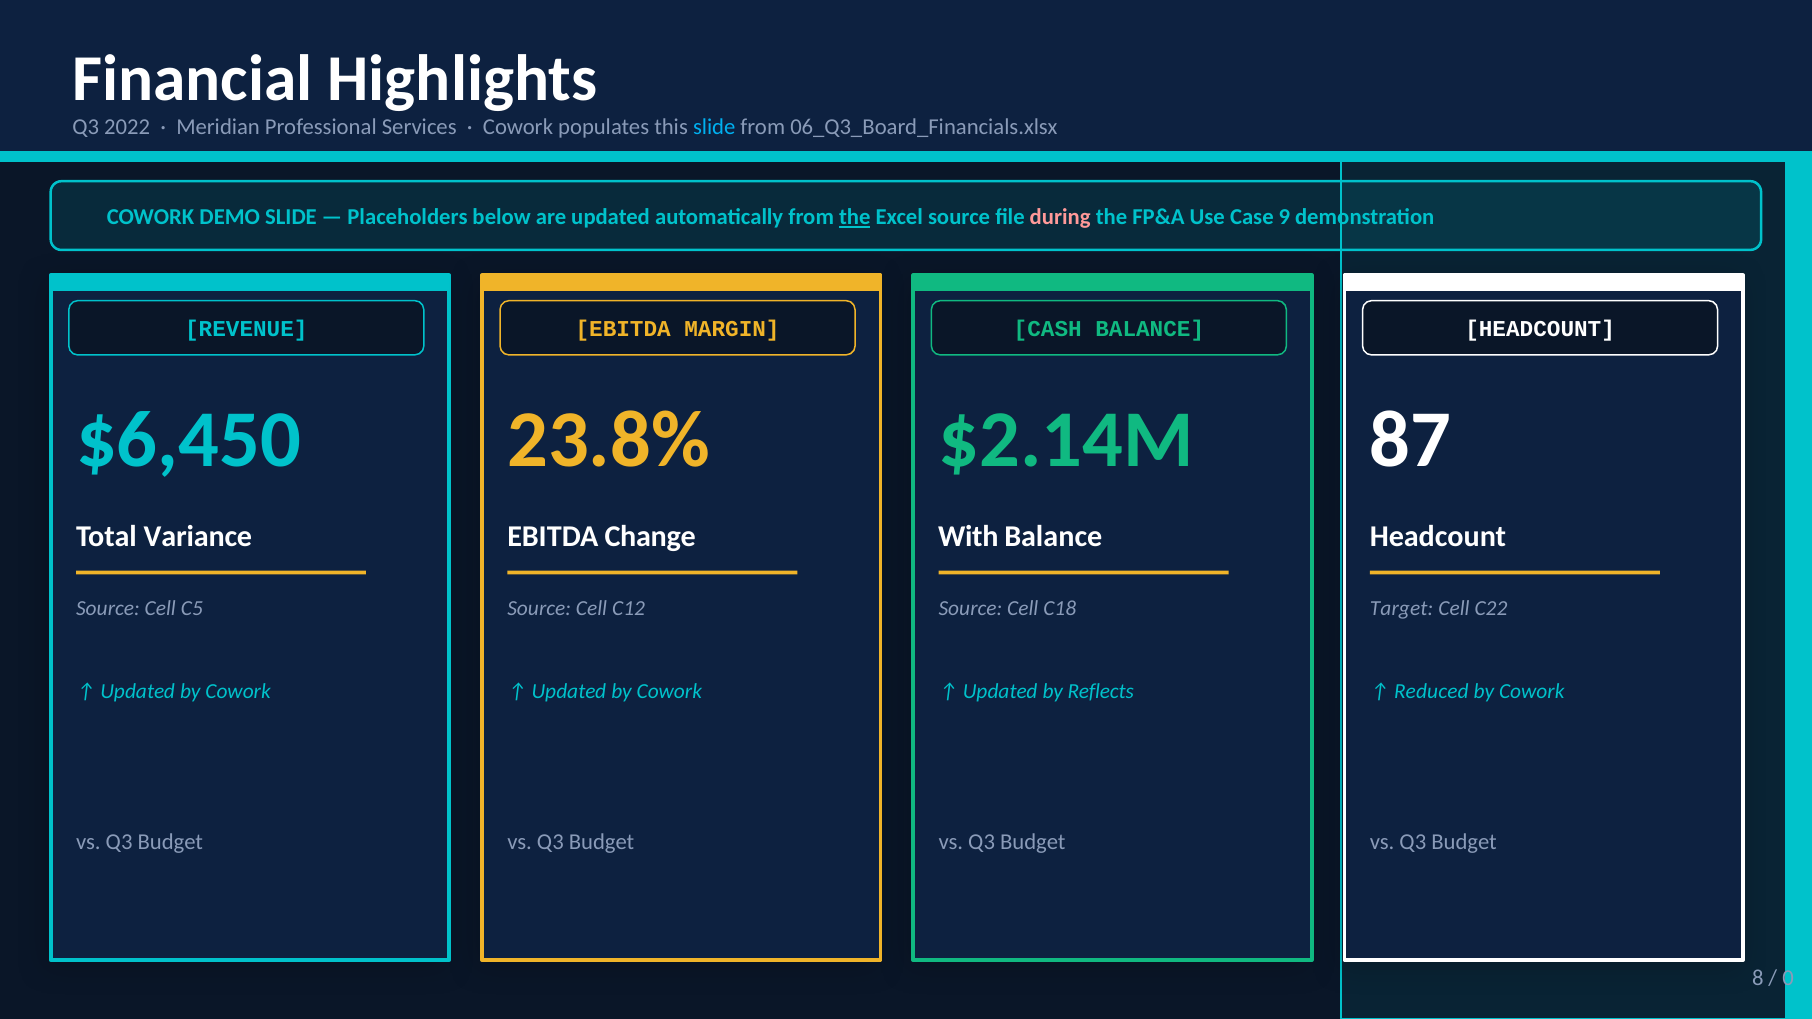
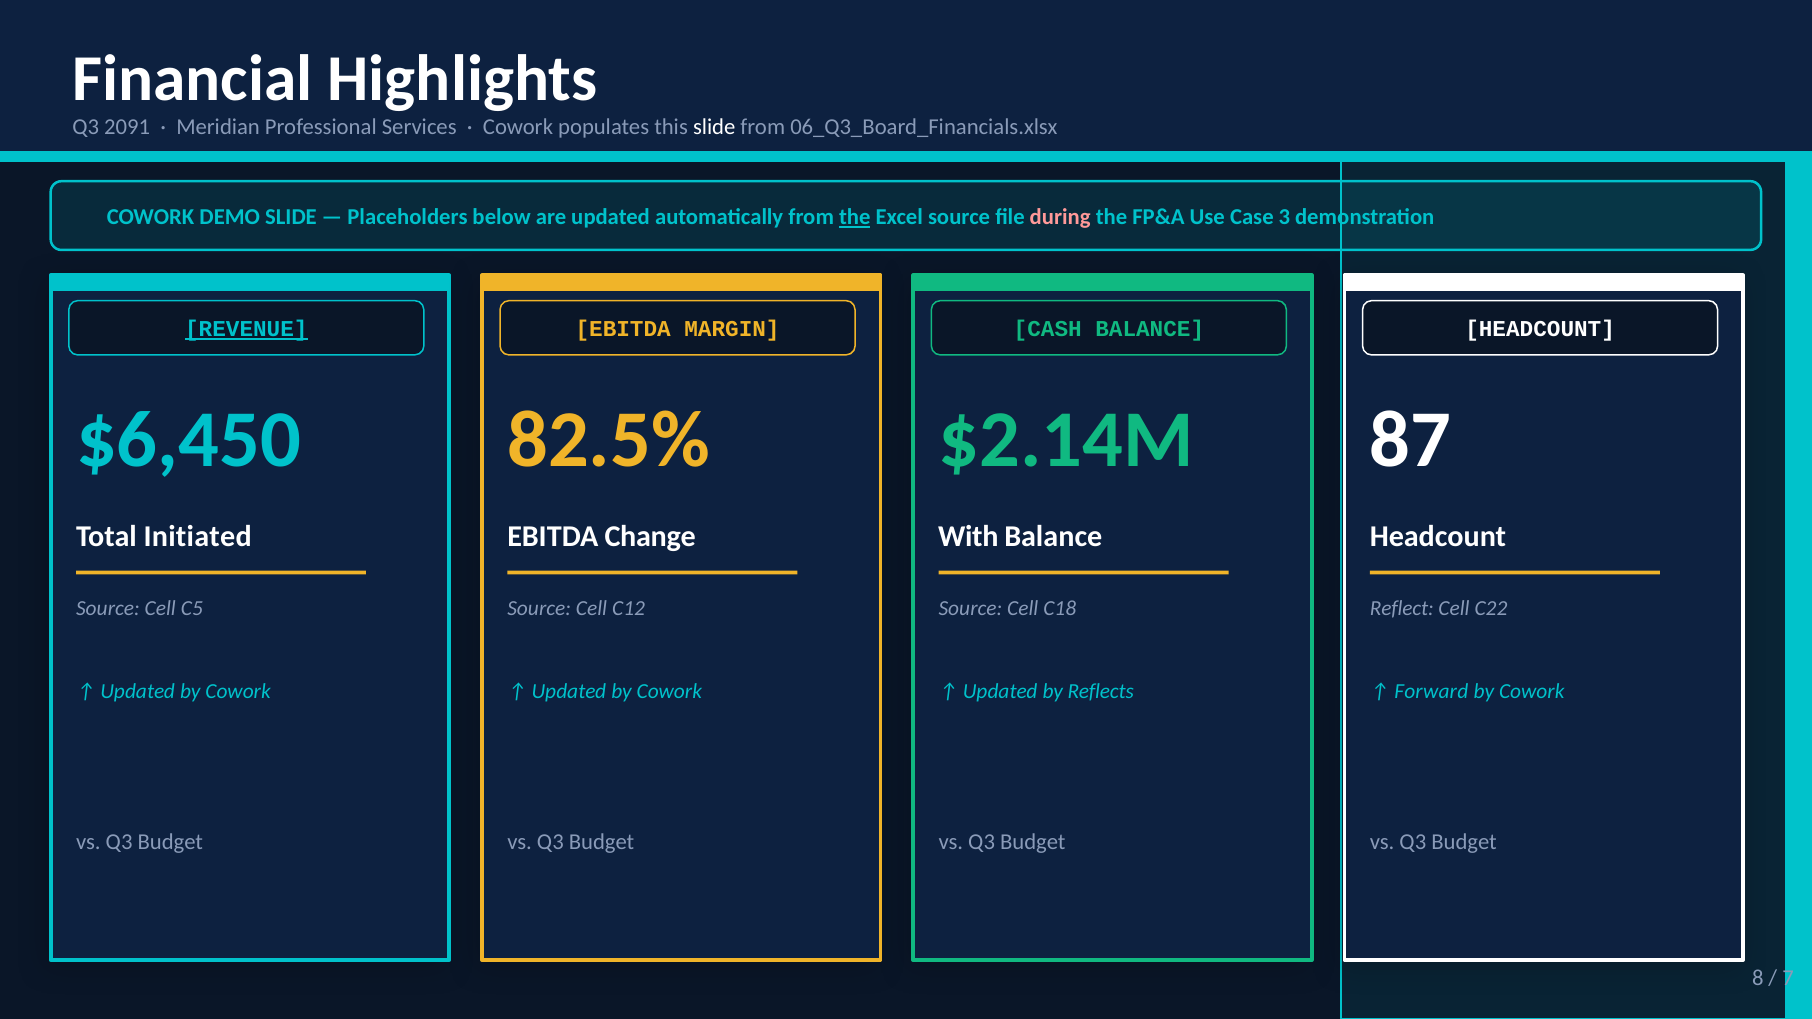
2022: 2022 -> 2091 (127, 127)
slide colour: light blue -> white (714, 127)
9: 9 -> 3 (1284, 217)
REVENUE underline: none -> present (246, 329)
23.8%: 23.8% -> 82.5% (609, 441)
Variance: Variance -> Initiated (198, 537)
Target: Target -> Reflect (1402, 609)
Reduced: Reduced -> Forward (1431, 692)
0: 0 -> 7 (1788, 978)
